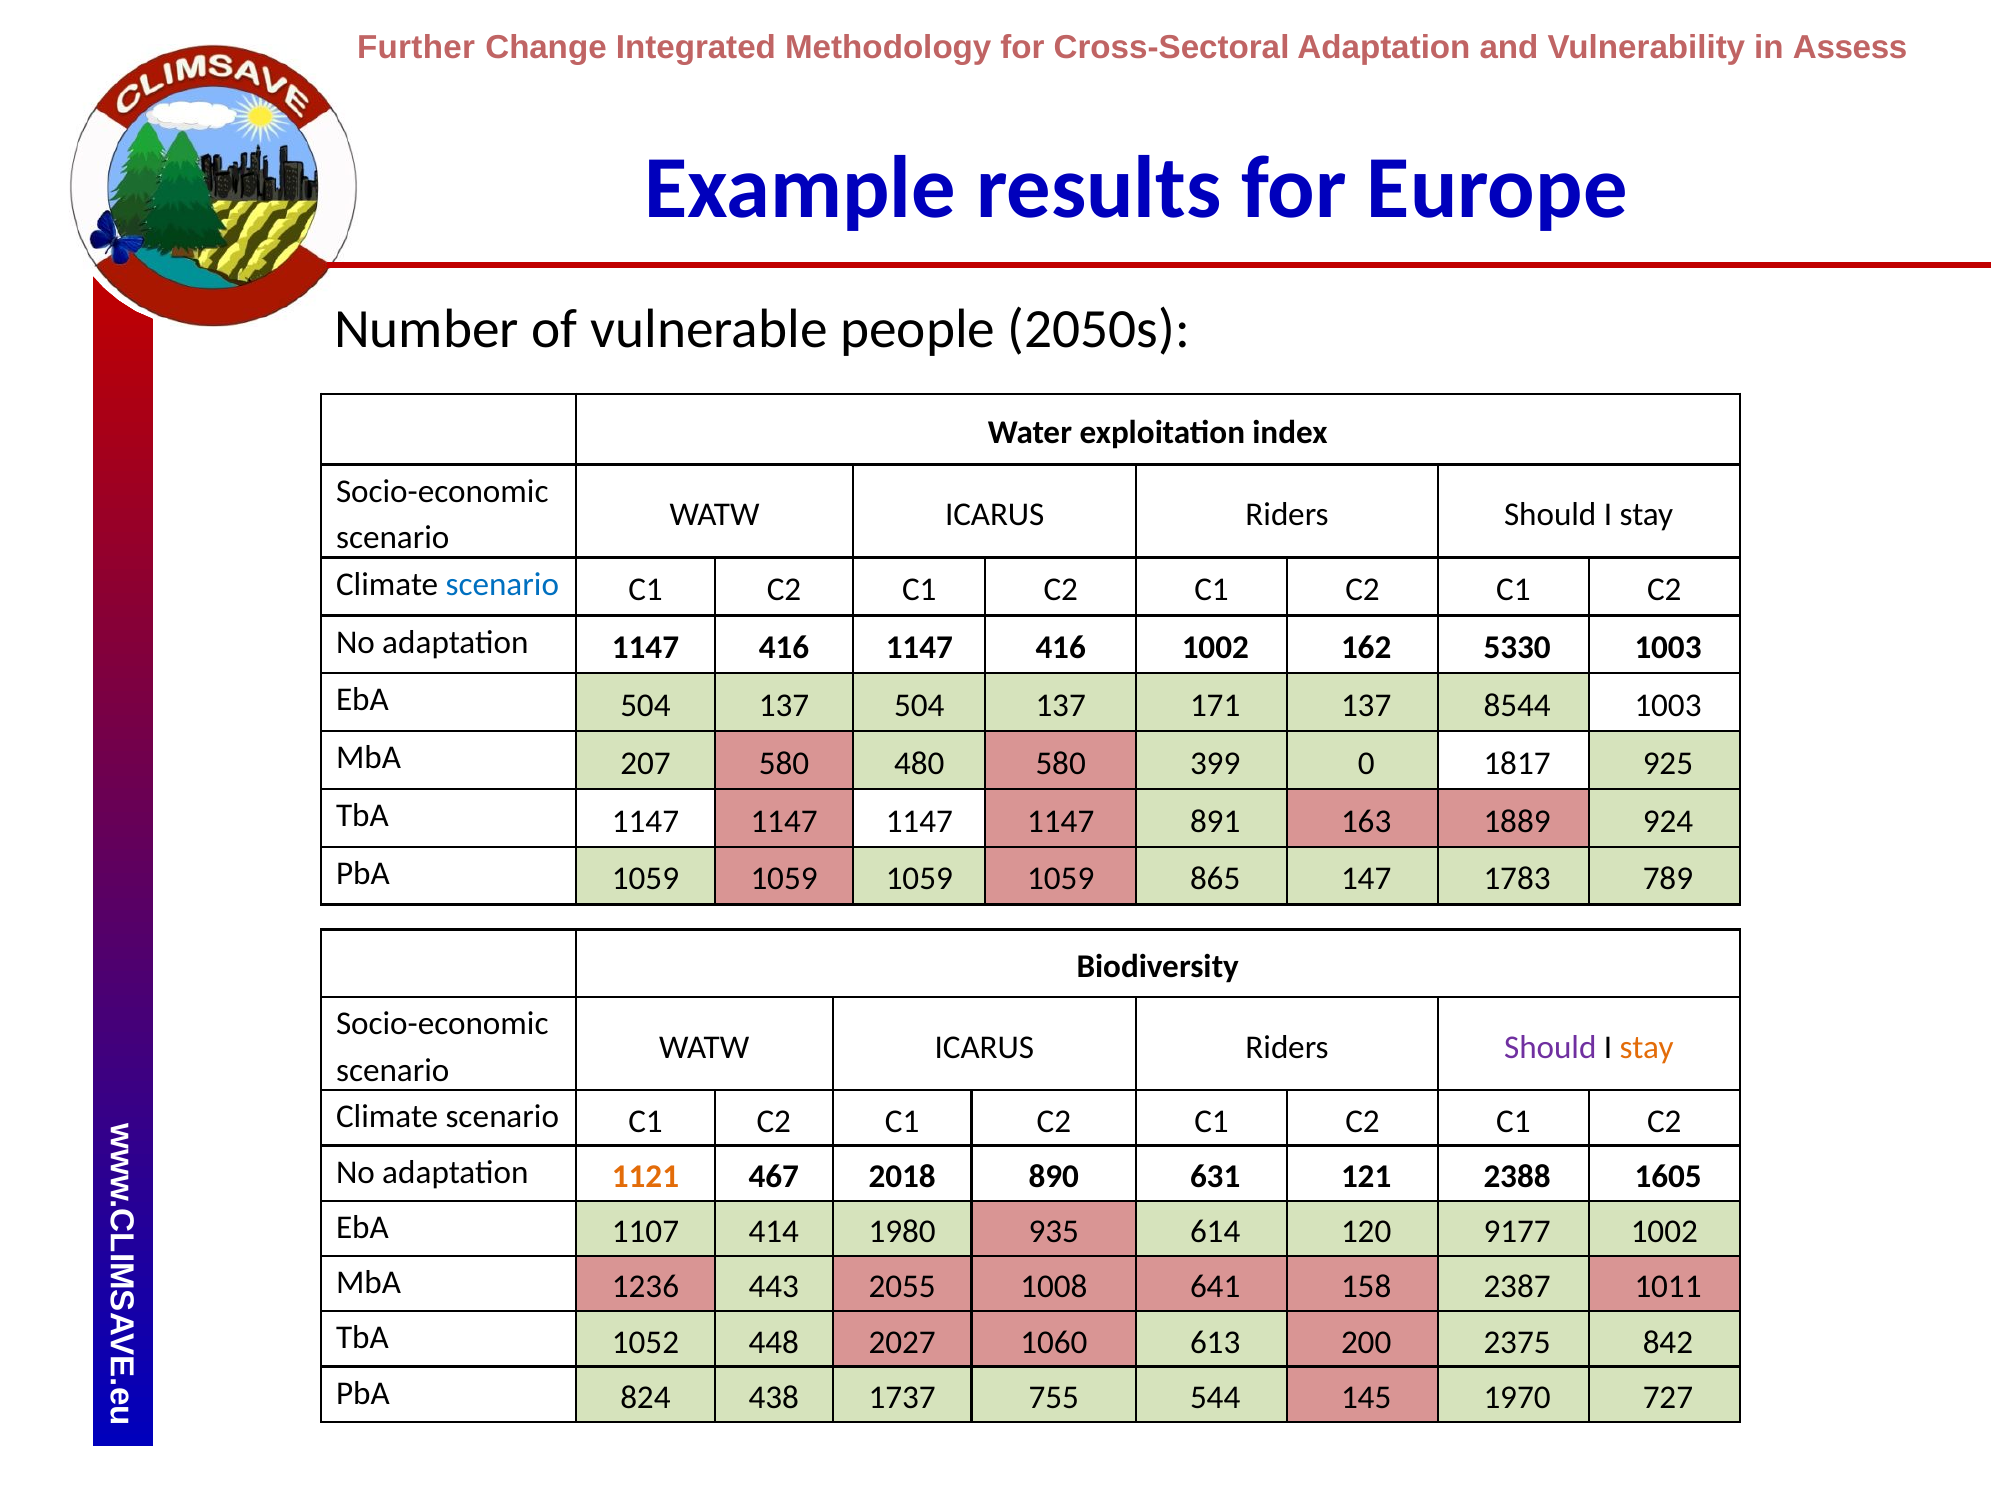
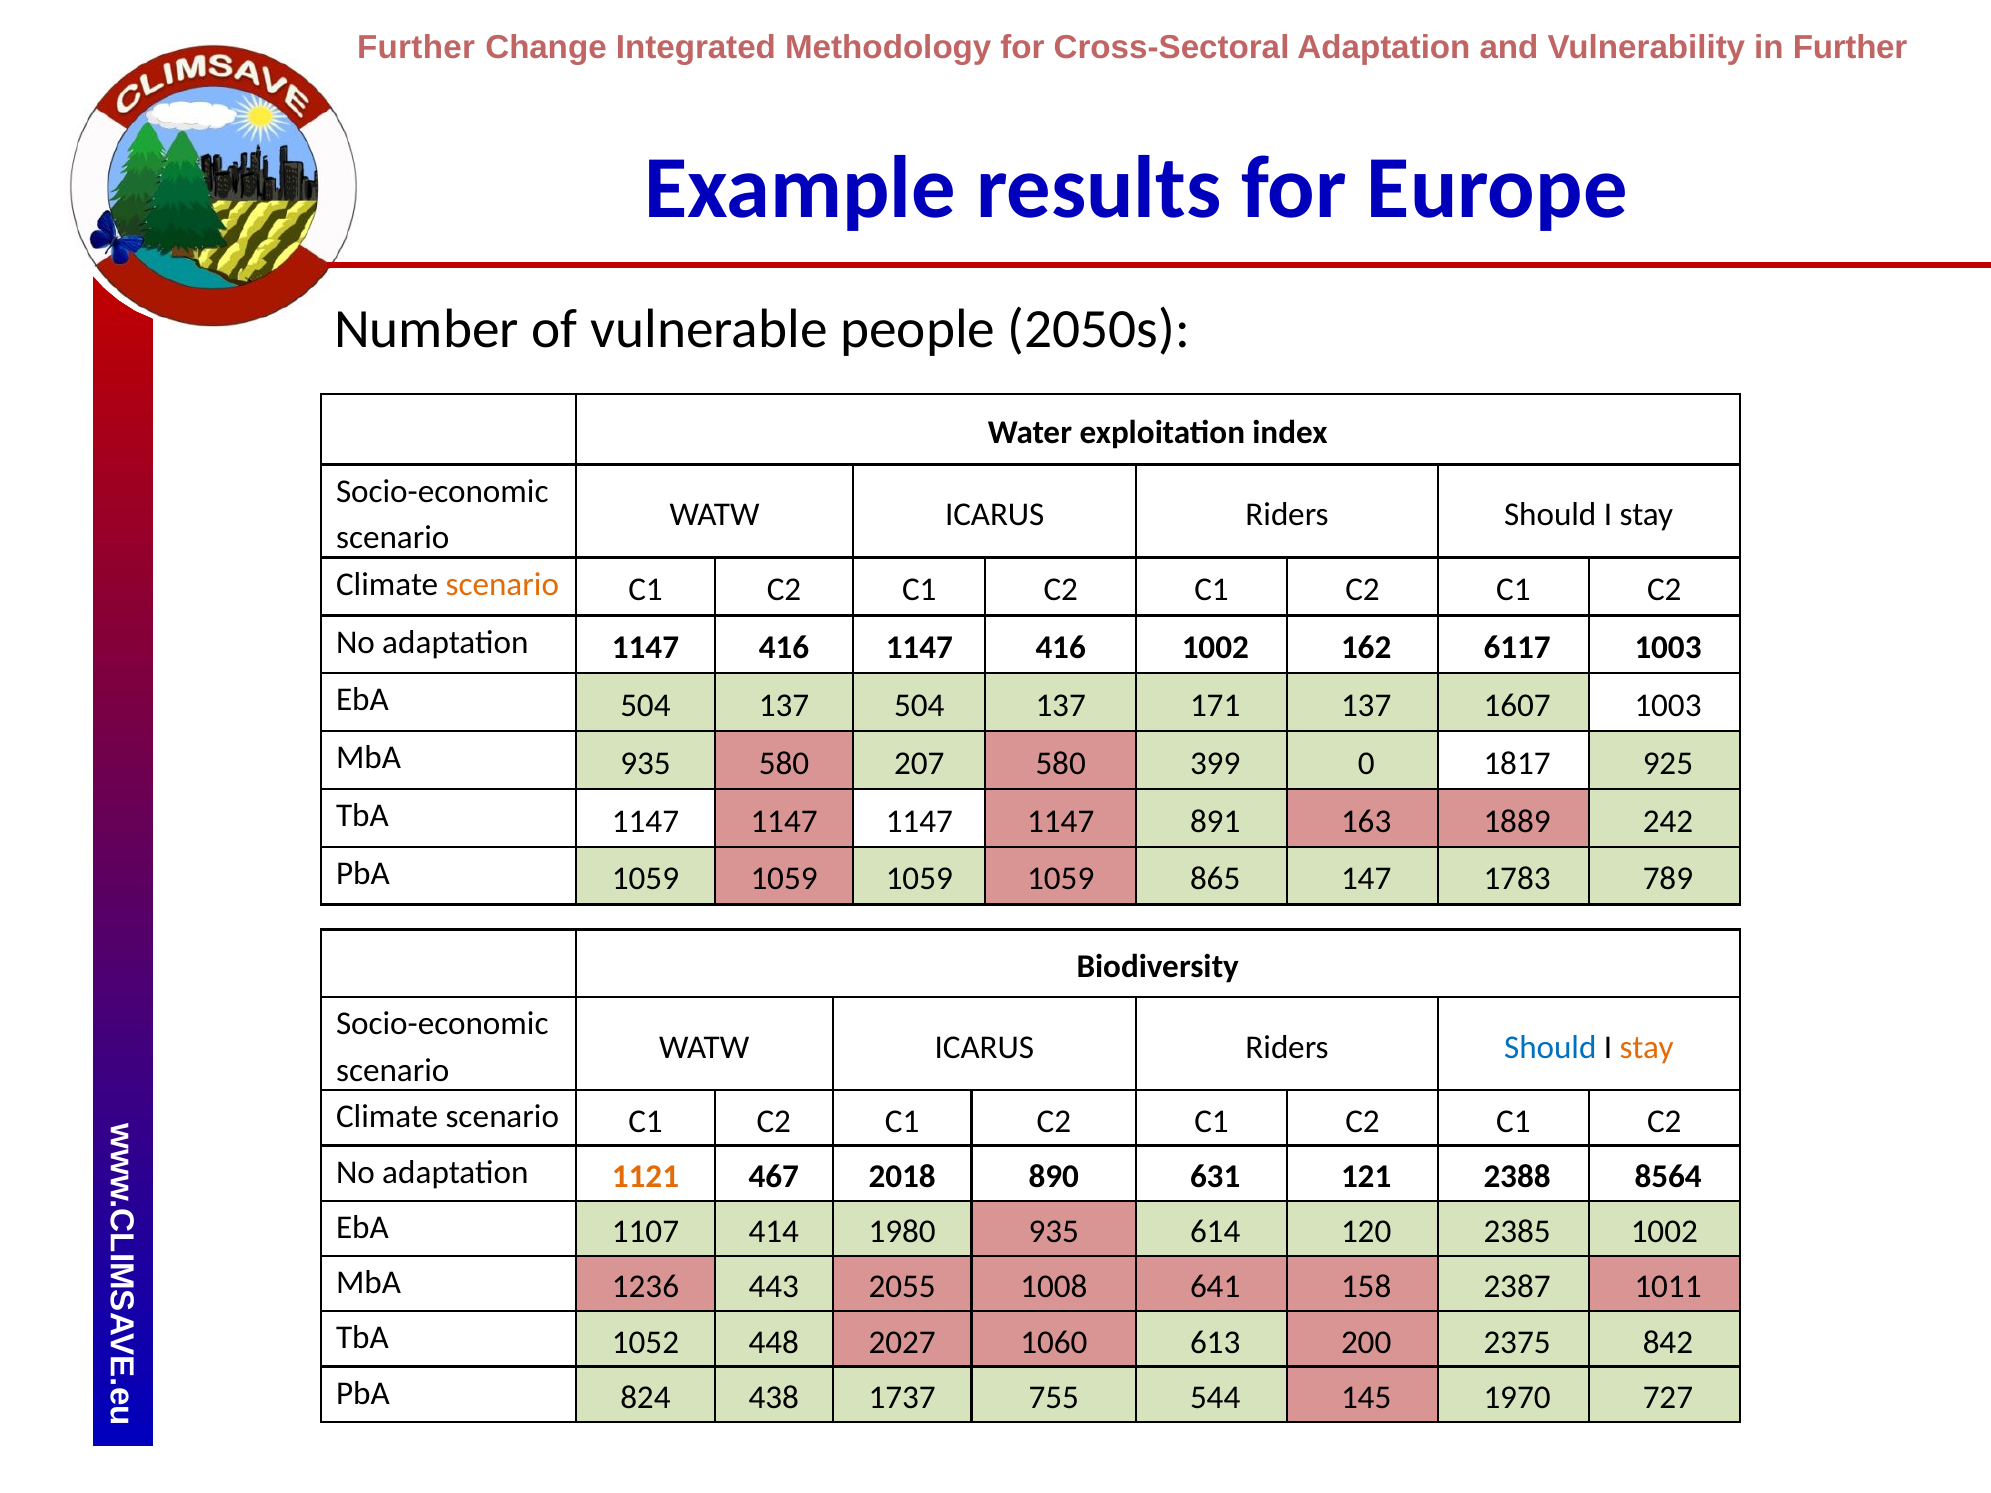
Assess: Assess -> Further (1850, 47)
scenario colour: blue -> orange (502, 584)
5330: 5330 -> 6117 (1517, 648)
8544: 8544 -> 1607 (1517, 706)
MbA 207: 207 -> 935 (645, 764)
480: 480 -> 207 (919, 764)
924: 924 -> 242 (1668, 821)
Should colour: purple -> blue (1550, 1047)
1605: 1605 -> 8564 (1668, 1177)
9177: 9177 -> 2385 (1517, 1232)
